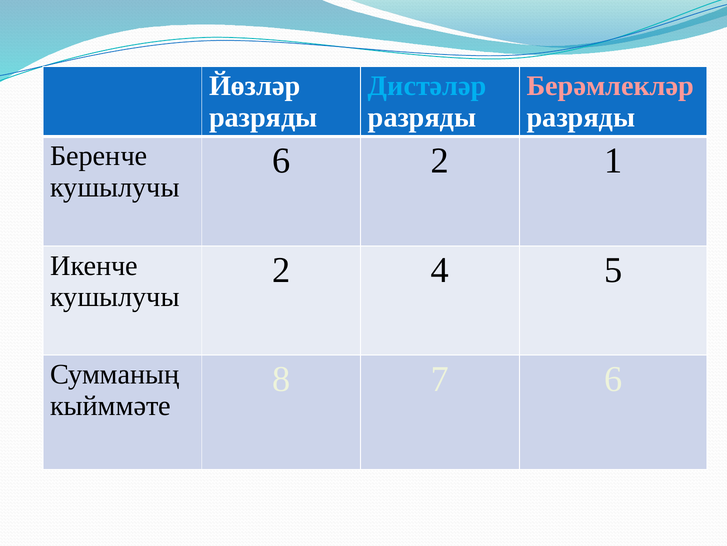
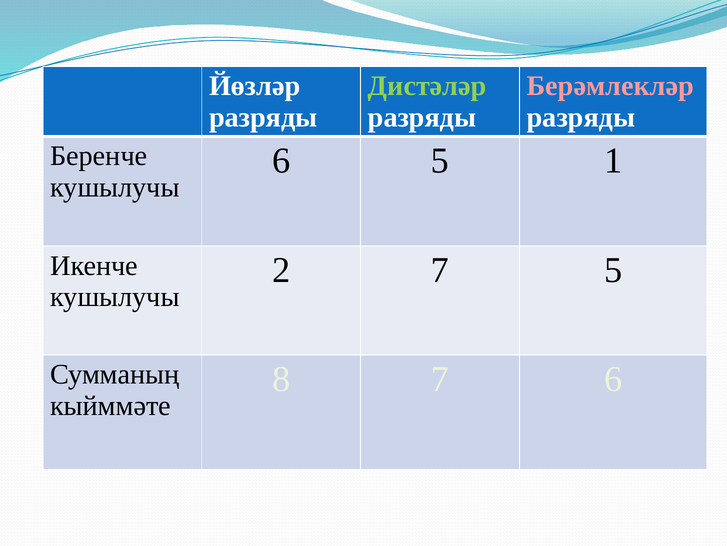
Дистәләр colour: light blue -> light green (427, 86)
6 2: 2 -> 5 (440, 160)
2 4: 4 -> 7 (440, 270)
